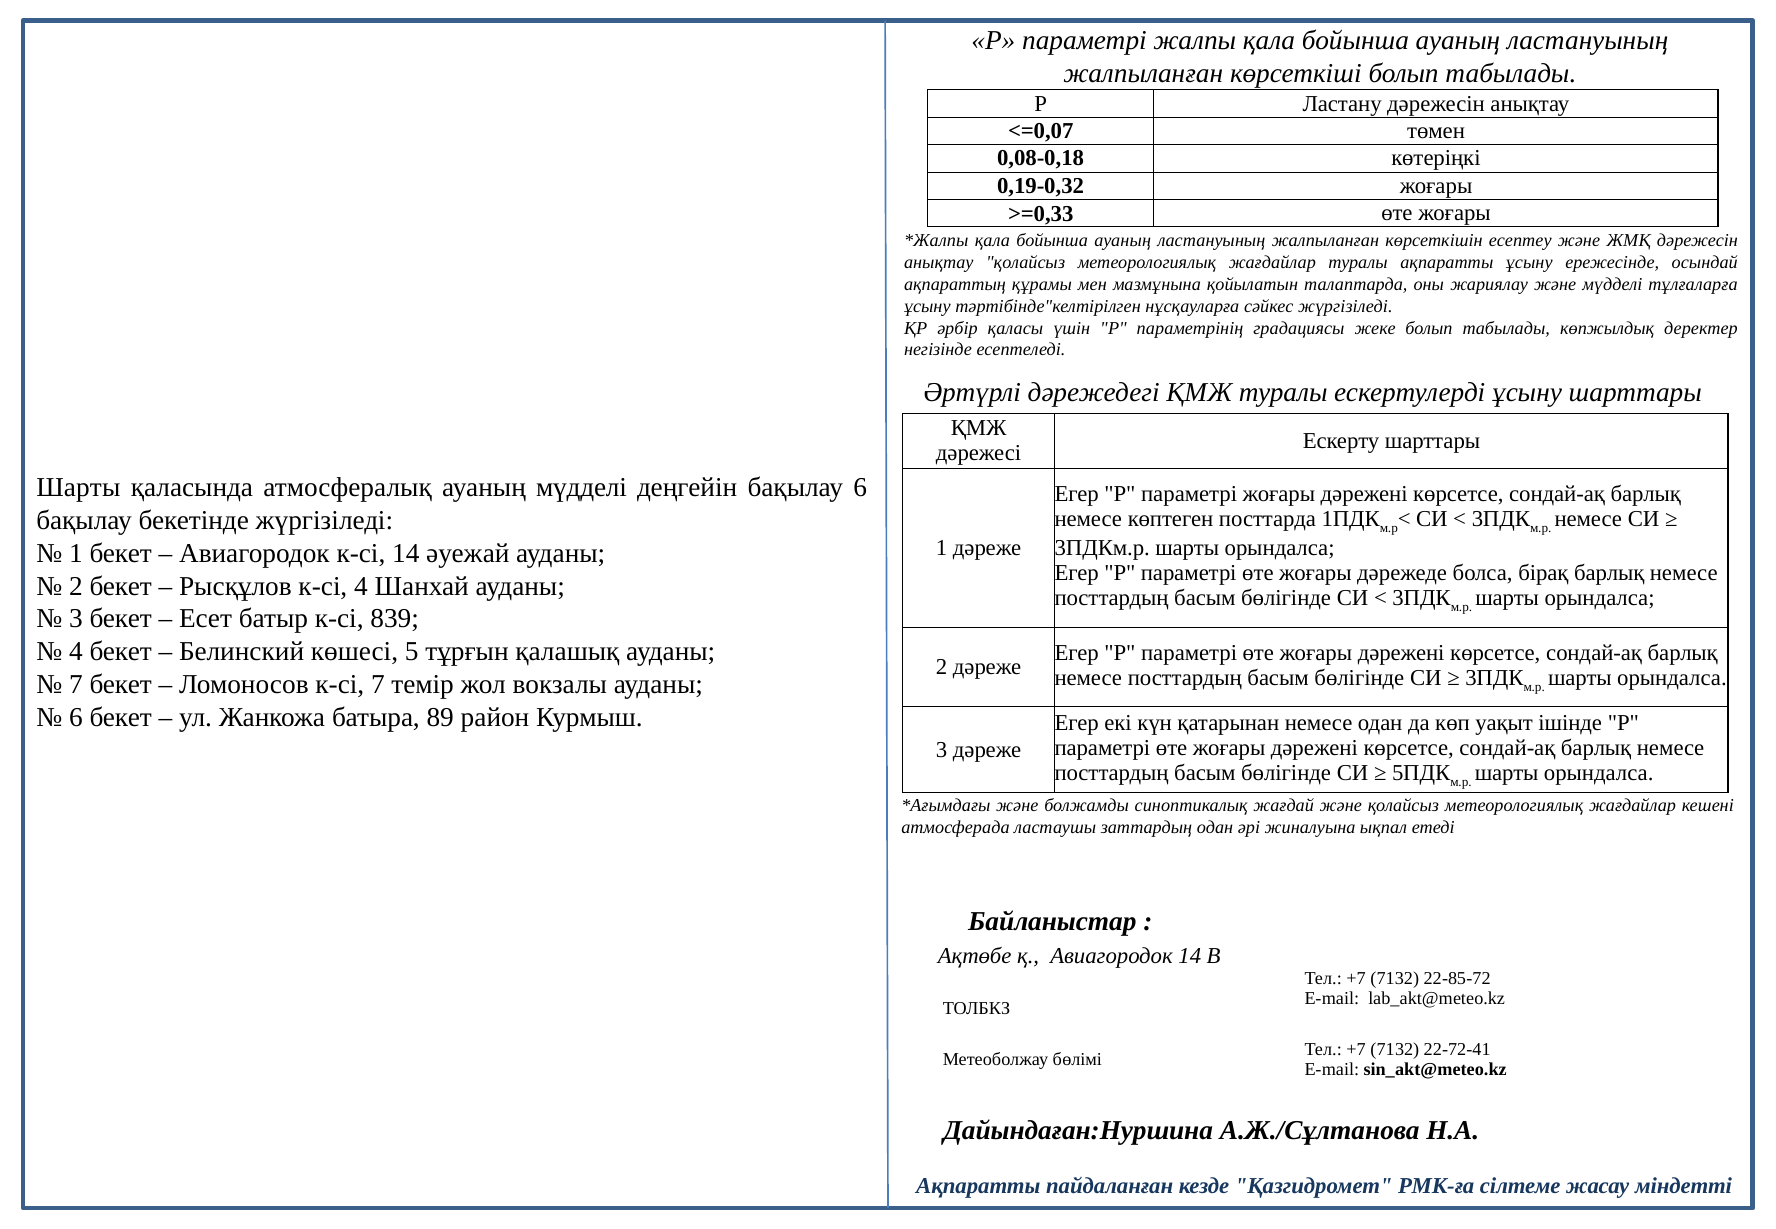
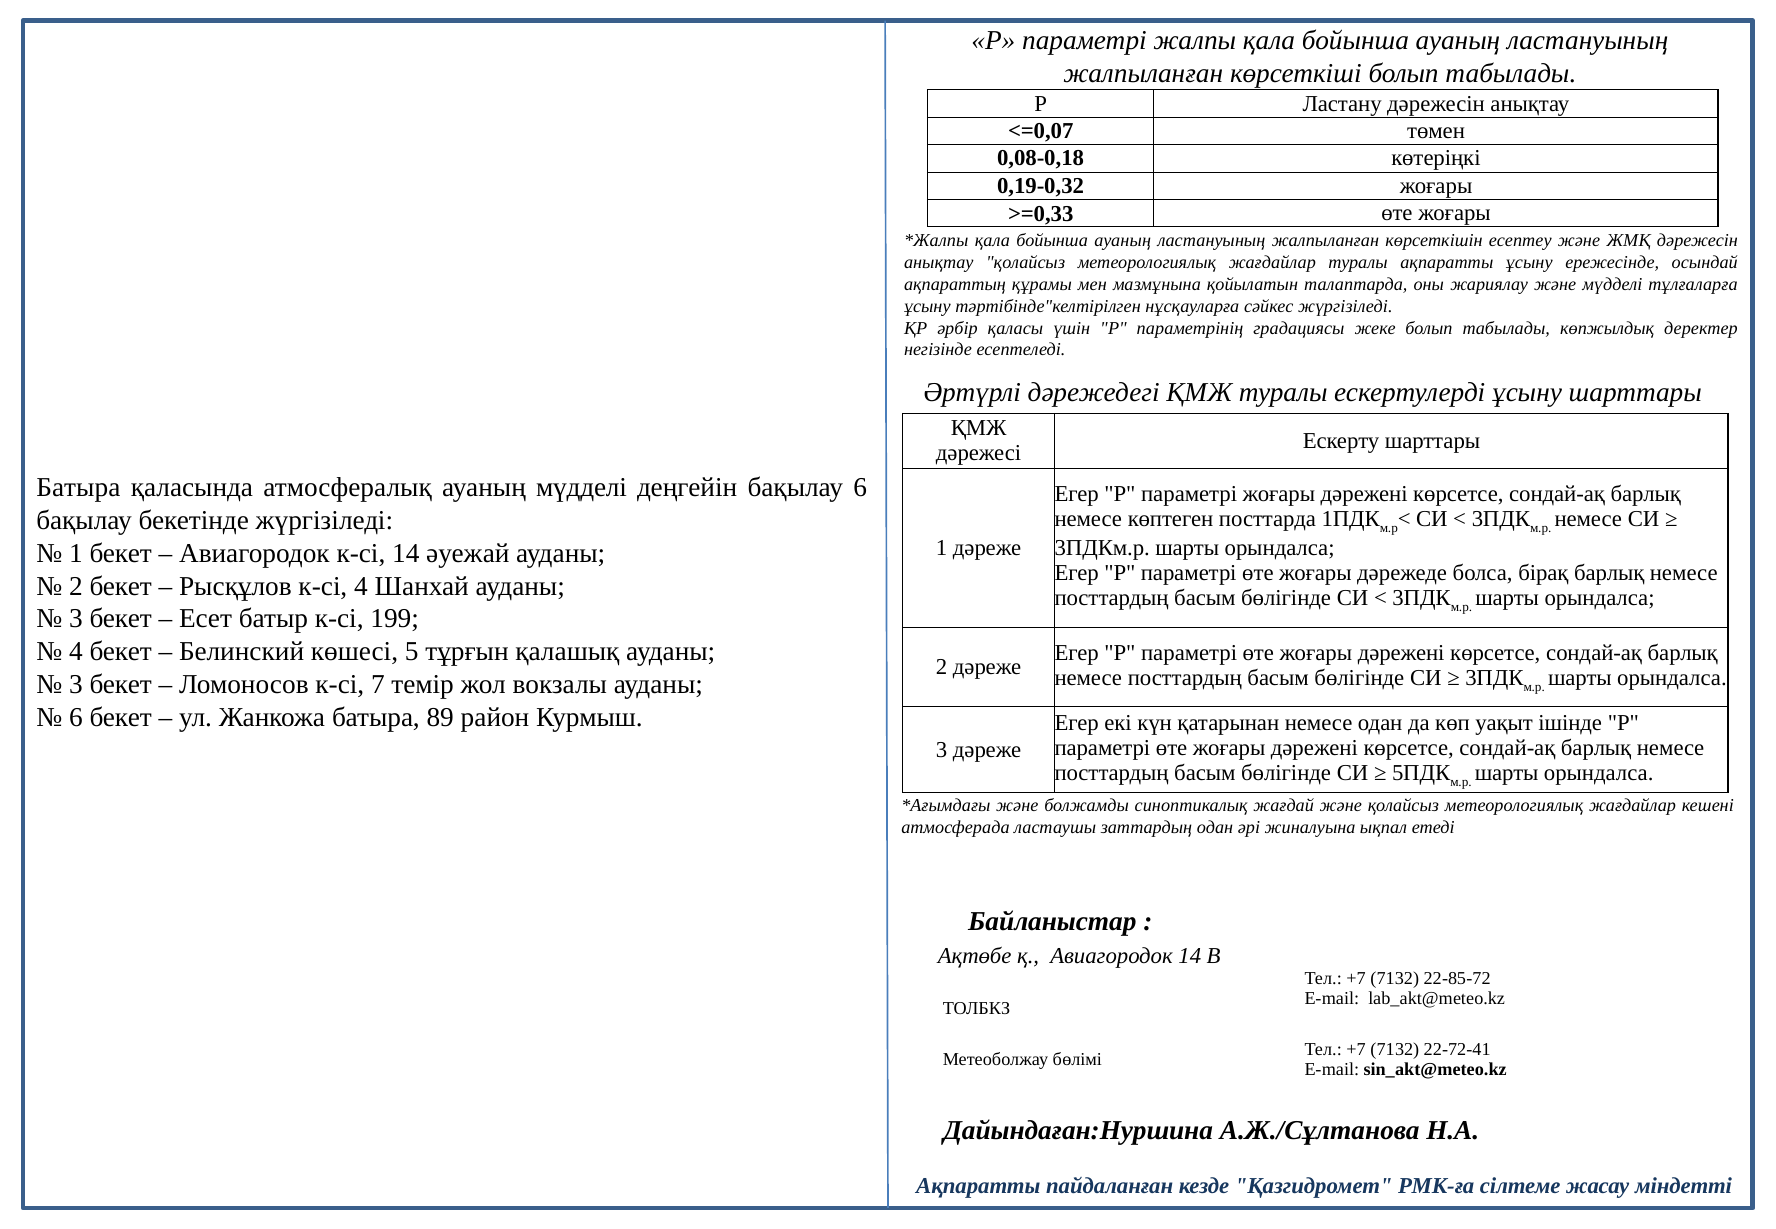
Шарты: Шарты -> Батыра (78, 488)
839: 839 -> 199 (395, 619)
7: 7 -> 3 (76, 685)
